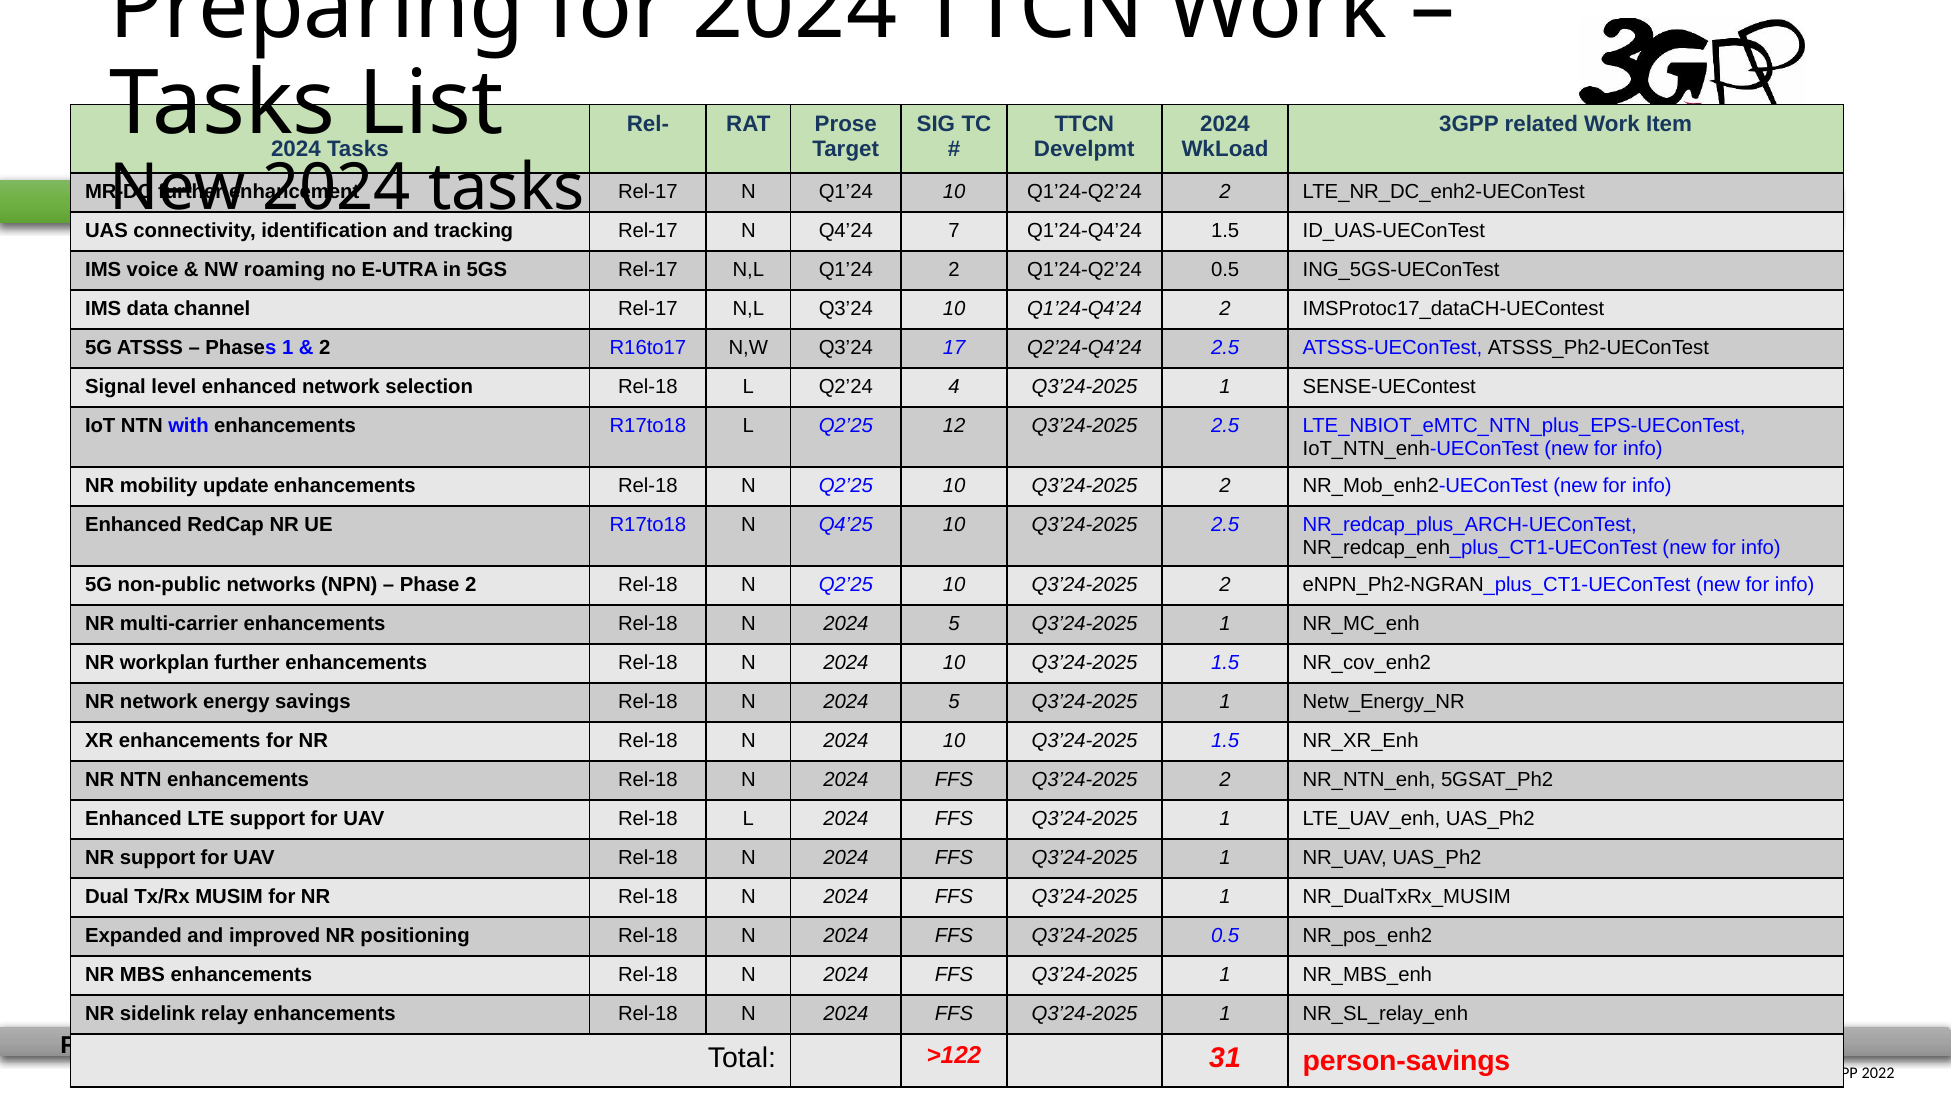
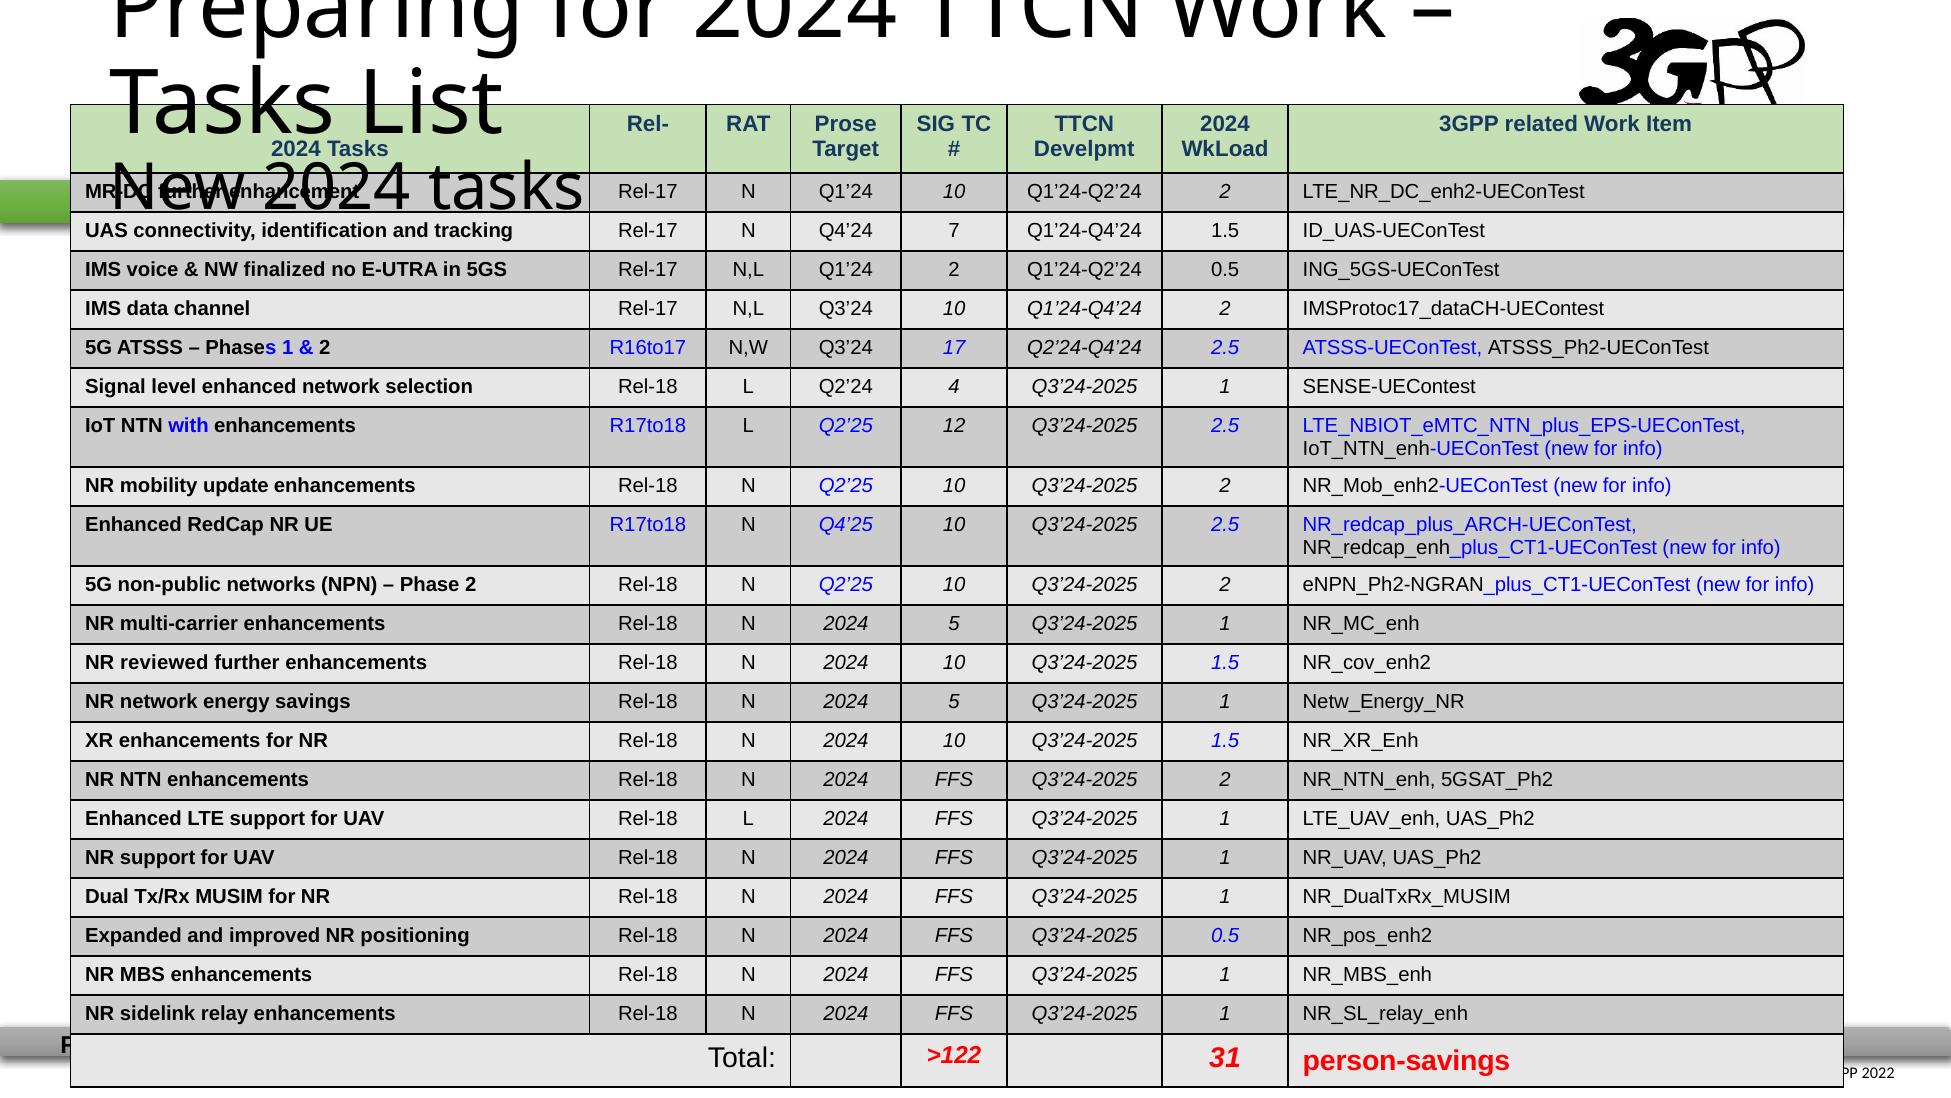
roaming: roaming -> finalized (285, 270)
workplan: workplan -> reviewed (164, 663)
